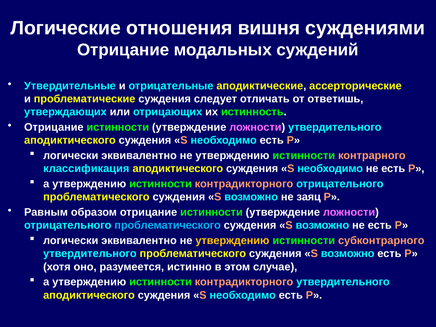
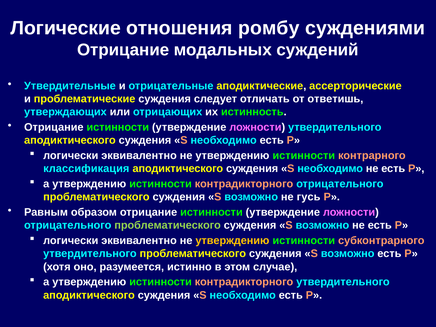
вишня: вишня -> ромбу (269, 28)
заяц: заяц -> гусь (309, 197)
проблематического colour: light blue -> light green (168, 225)
